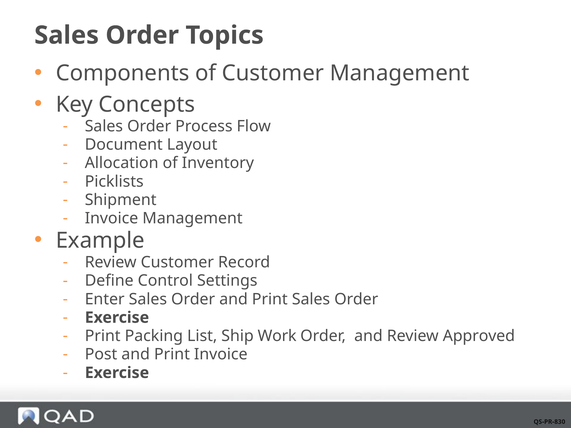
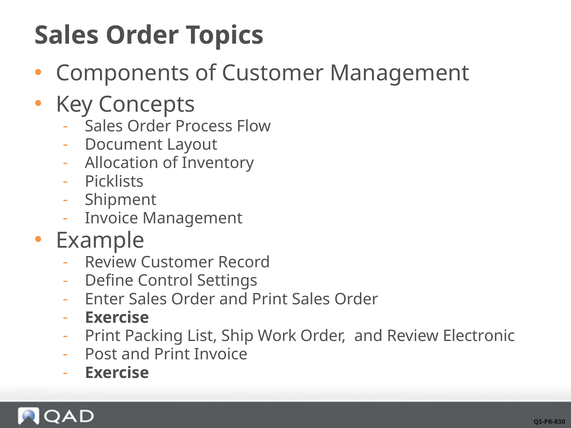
Approved: Approved -> Electronic (479, 336)
